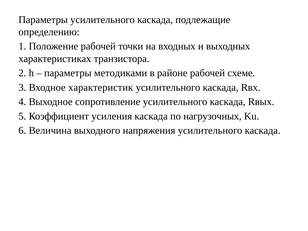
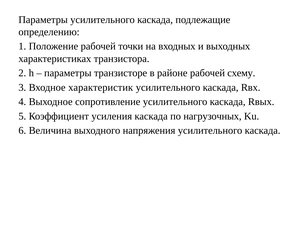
методиками: методиками -> транзисторе (121, 73)
схеме: схеме -> схему (241, 73)
